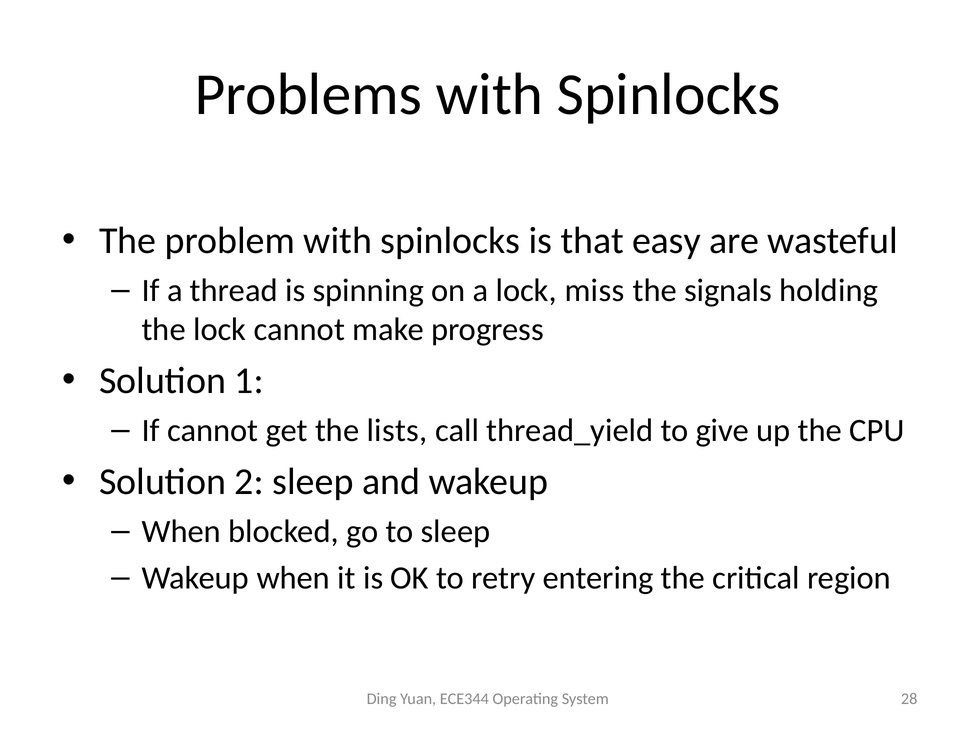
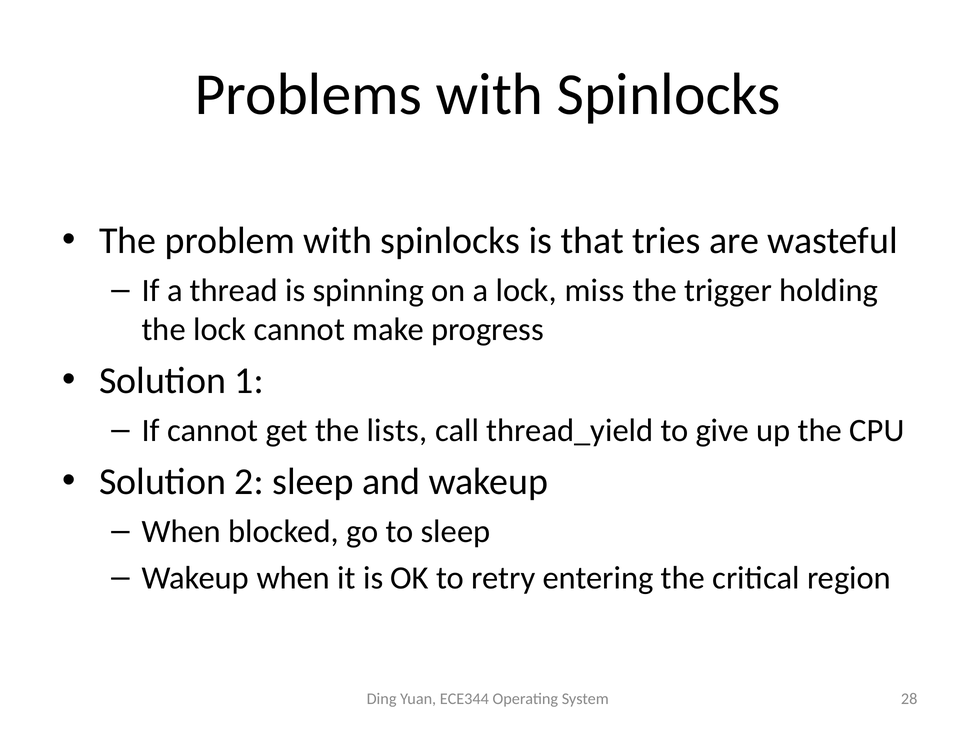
easy: easy -> tries (666, 241)
signals: signals -> trigger (728, 290)
